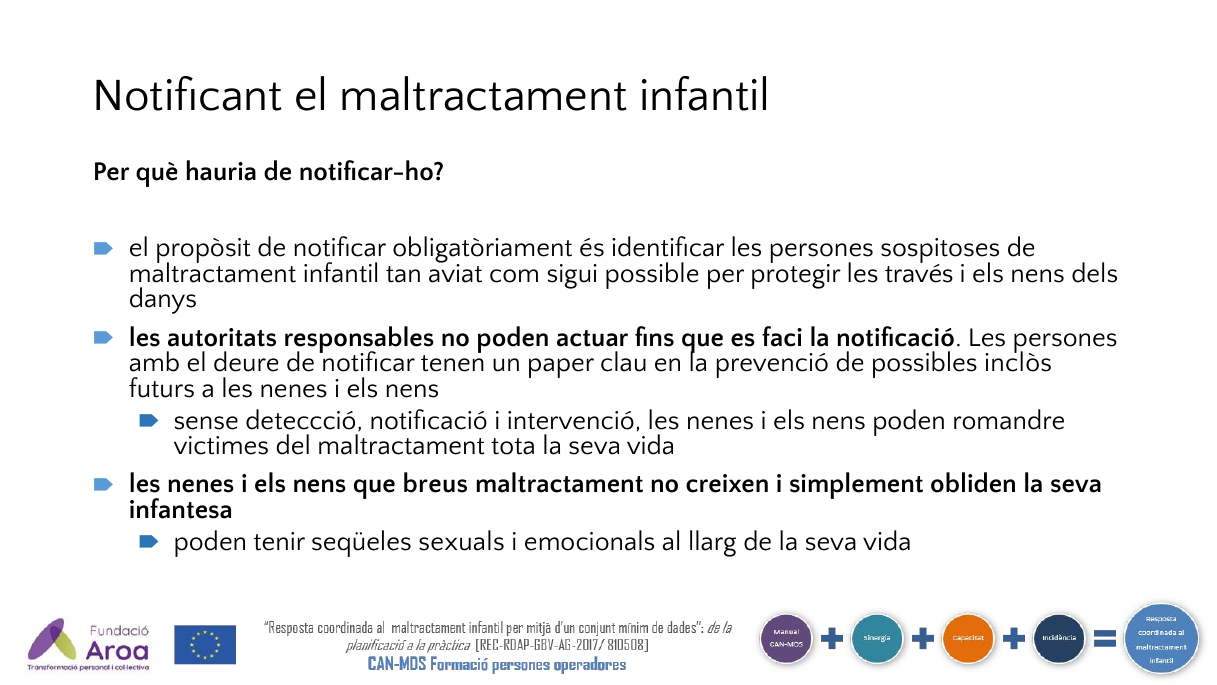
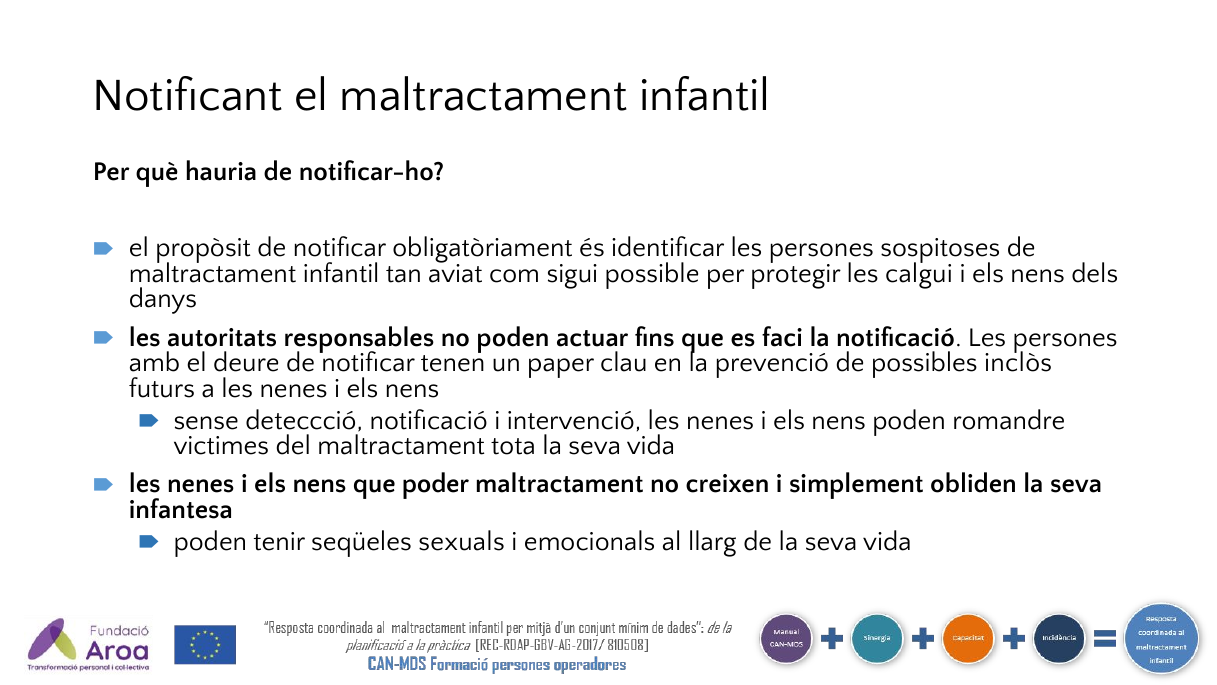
través: través -> calgui (919, 273)
breus: breus -> poder (436, 484)
